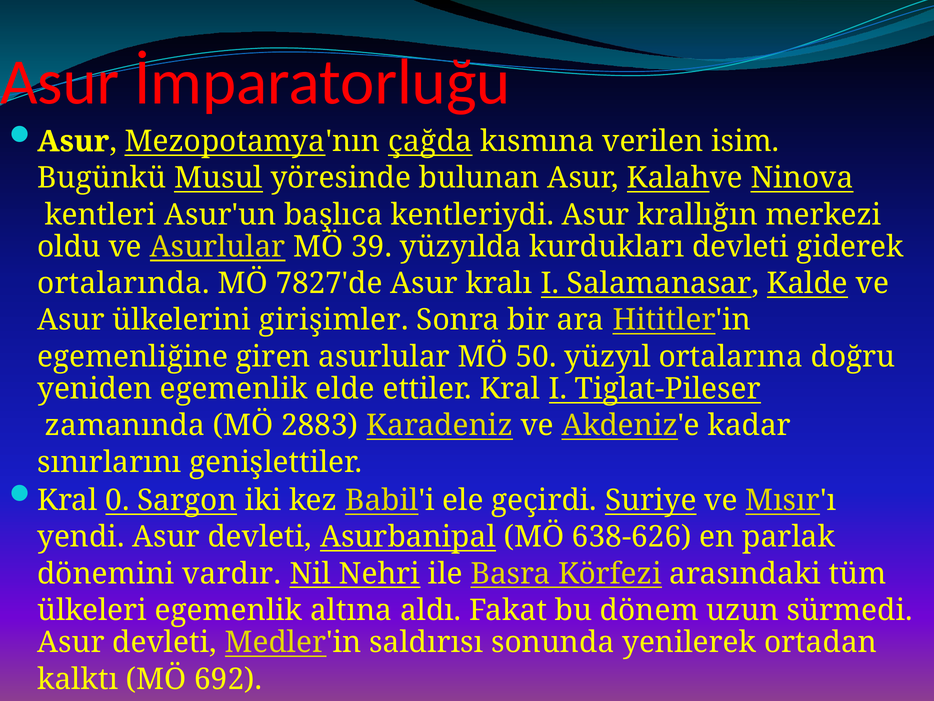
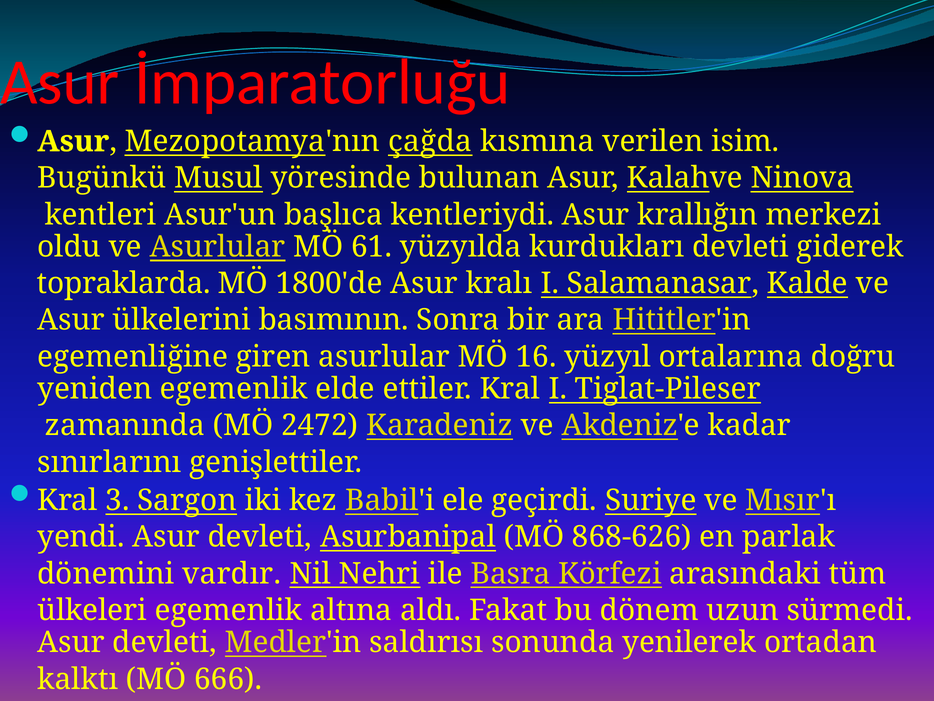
39: 39 -> 61 (372, 247)
ortalarında: ortalarında -> topraklarda (124, 283)
7827'de: 7827'de -> 1800'de (329, 283)
girişimler: girişimler -> basımının (334, 320)
50: 50 -> 16 (536, 356)
2883: 2883 -> 2472 (320, 425)
0: 0 -> 3 (117, 500)
638-626: 638-626 -> 868-626 (632, 537)
692: 692 -> 666 (228, 679)
